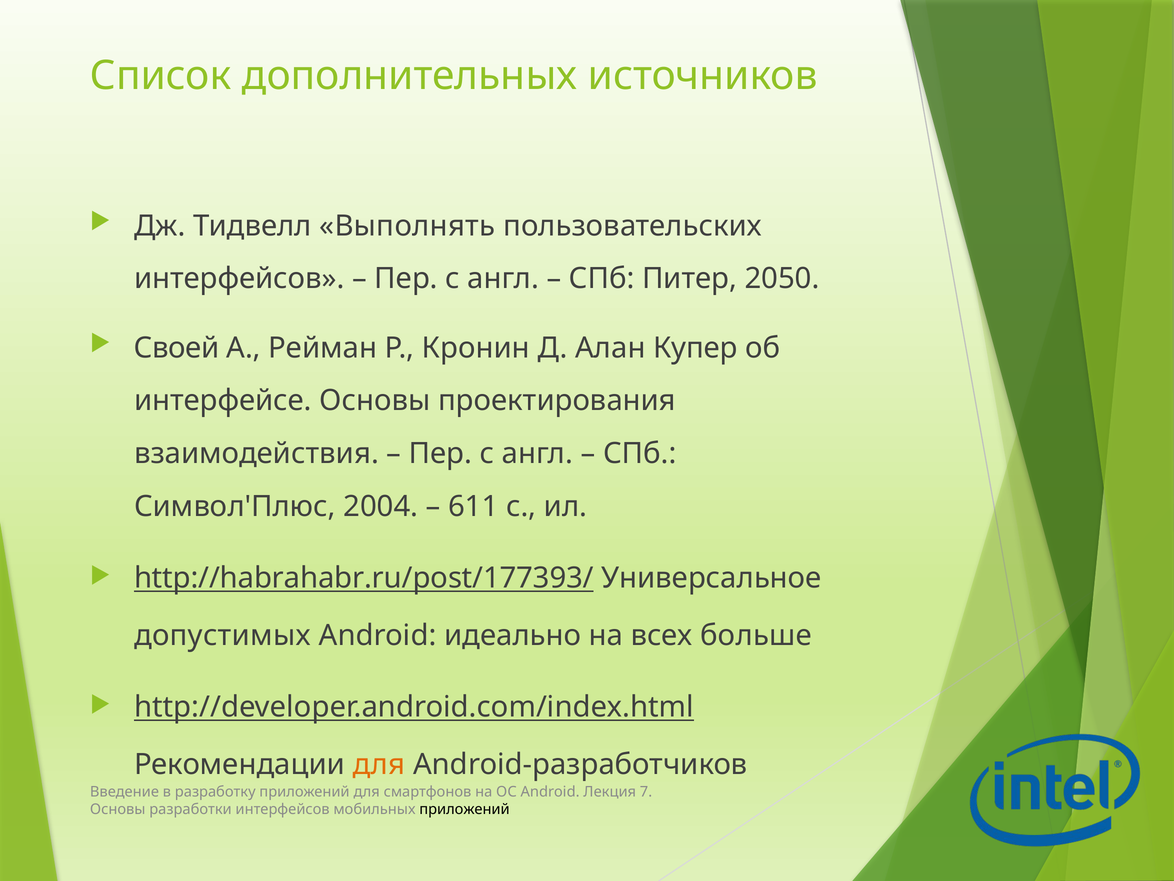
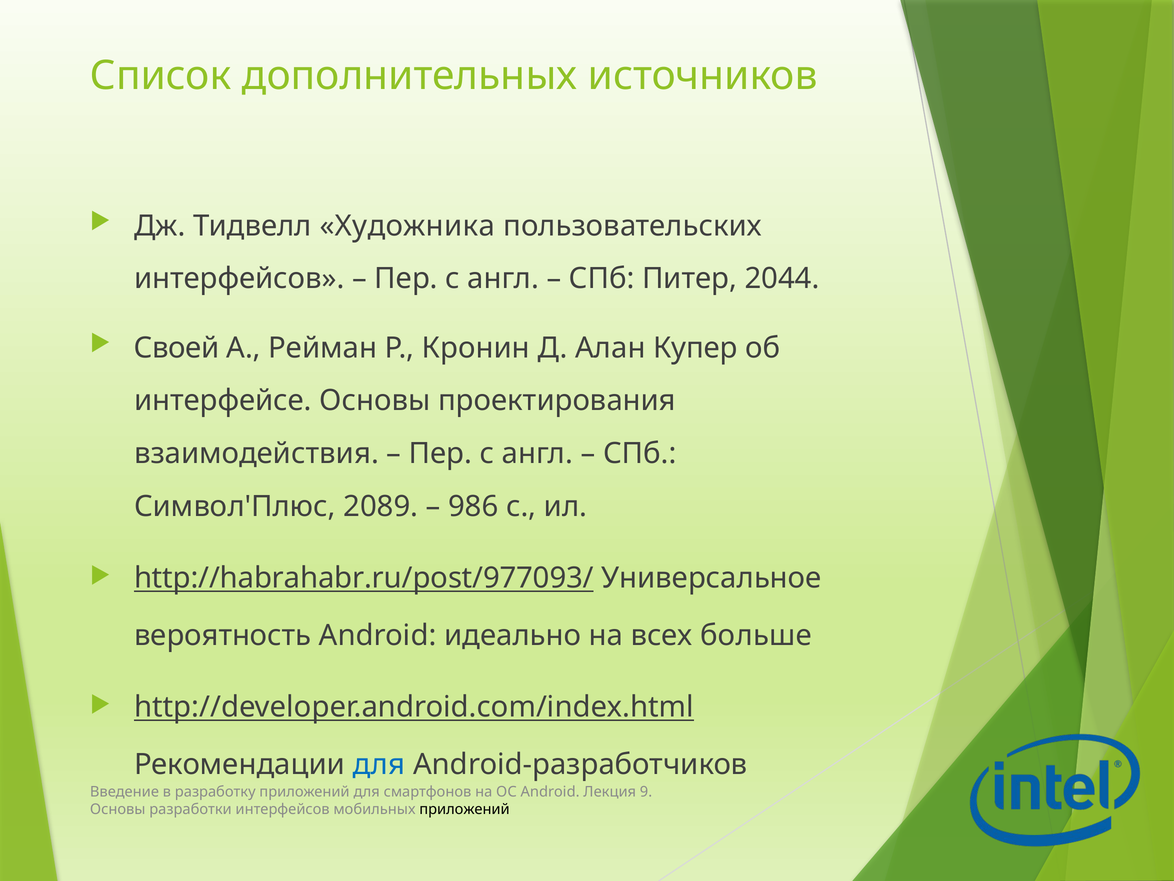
Выполнять: Выполнять -> Художника (407, 226)
2050: 2050 -> 2044 (782, 279)
2004: 2004 -> 2089 (381, 506)
611: 611 -> 986 (473, 506)
http://habrahabr.ru/post/177393/: http://habrahabr.ru/post/177393/ -> http://habrahabr.ru/post/977093/ (364, 578)
допустимых: допустимых -> вероятность (223, 635)
для colour: orange -> blue (379, 764)
7: 7 -> 9 (646, 791)
